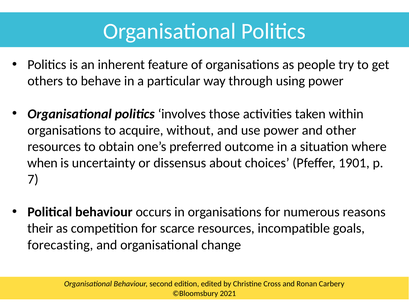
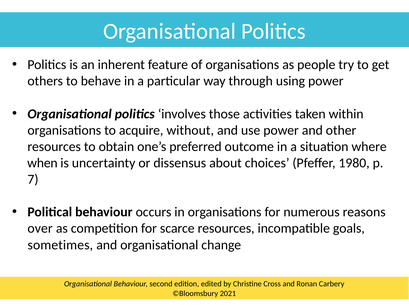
1901: 1901 -> 1980 (354, 163)
their: their -> over (40, 228)
forecasting: forecasting -> sometimes (60, 245)
